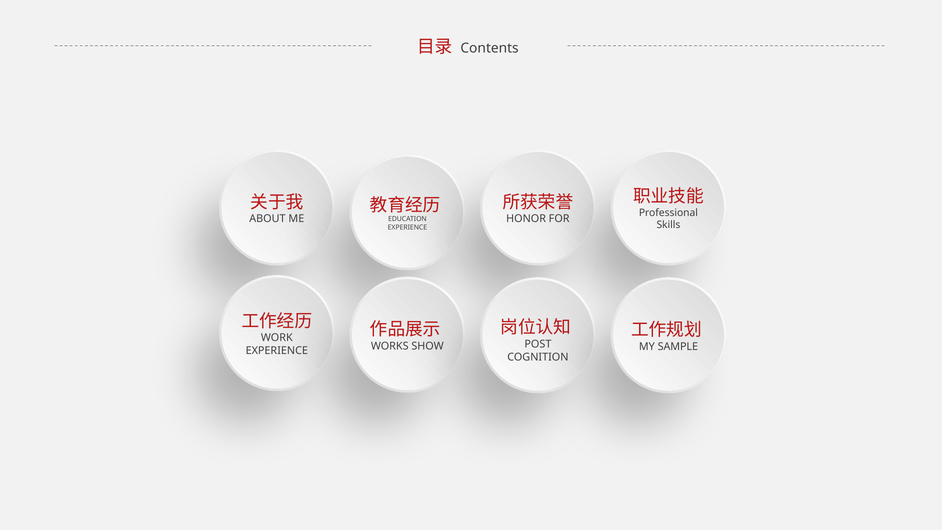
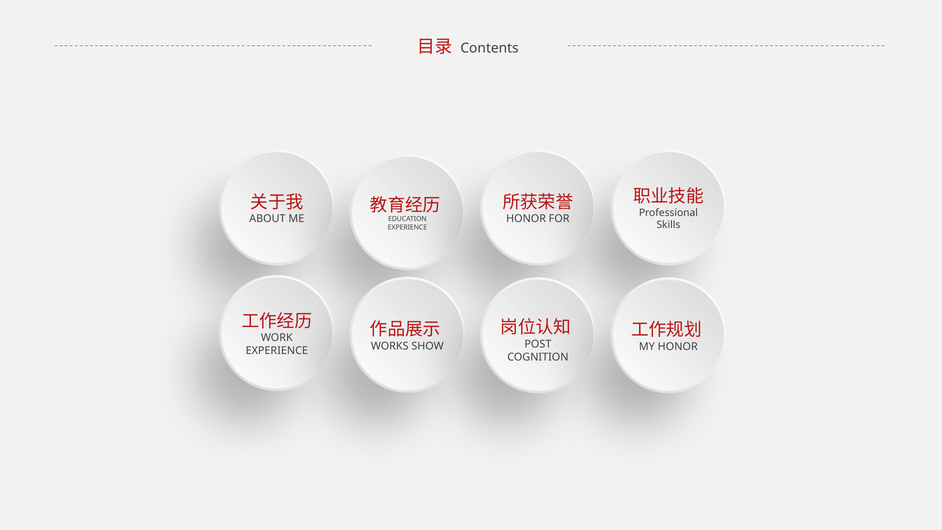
SAMPLE: SAMPLE -> HONOR (678, 347)
